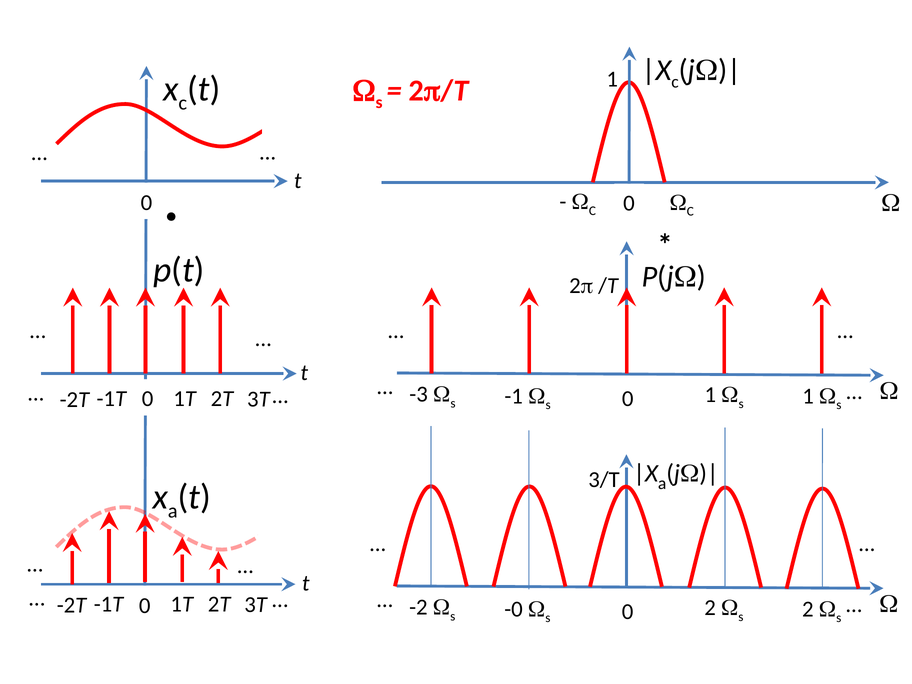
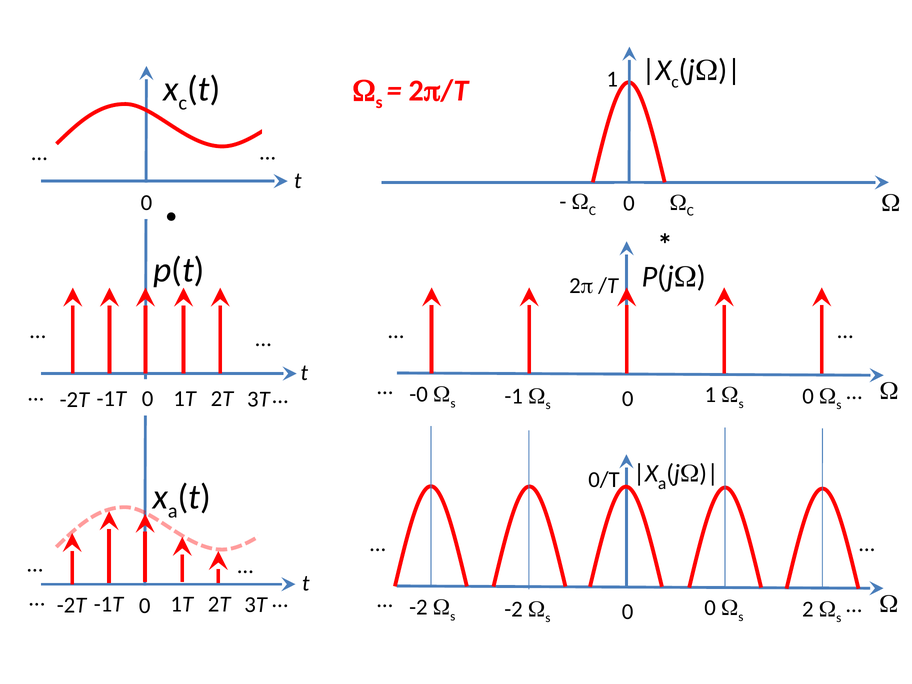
-3: -3 -> -0 (419, 394)
1: 1 -> 0 (808, 396)
3/T: 3/T -> 0/T (604, 480)
-0: -0 -> -2 (513, 609)
0 2: 2 -> 0 (710, 608)
